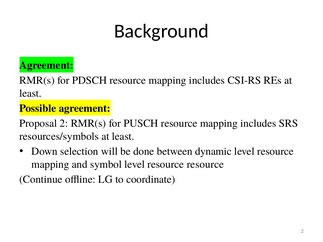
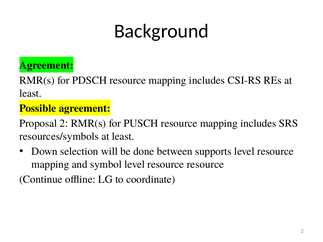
dynamic: dynamic -> supports (213, 151)
